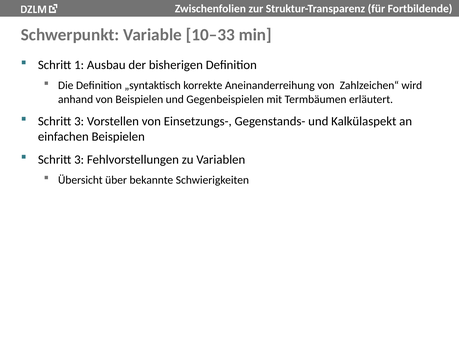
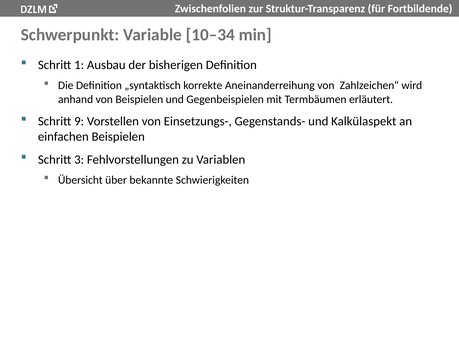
10–33: 10–33 -> 10–34 (210, 35)
3: 3 -> 9 (79, 121)
